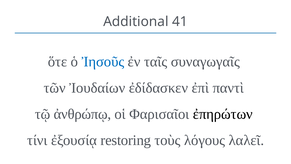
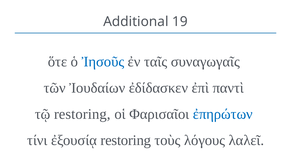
41: 41 -> 19 (180, 22)
τῷ ἀνθρώπῳ: ἀνθρώπῳ -> restoring (82, 114)
ἐπηρώτων colour: black -> blue (223, 114)
